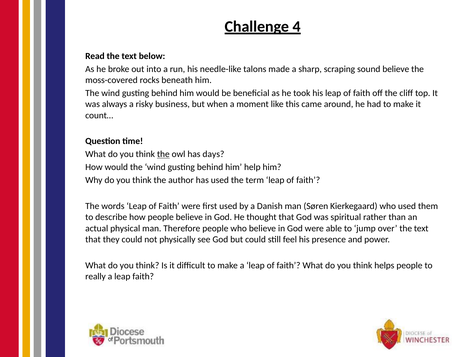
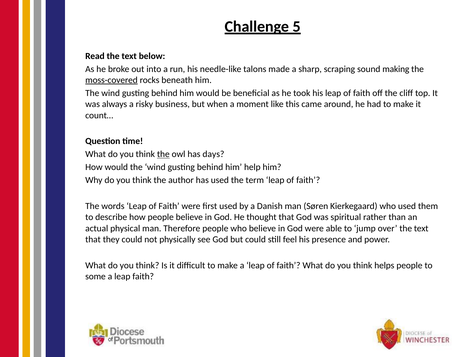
4: 4 -> 5 (297, 27)
sound believe: believe -> making (396, 69)
moss-covered underline: none -> present (112, 80)
really: really -> some (95, 276)
